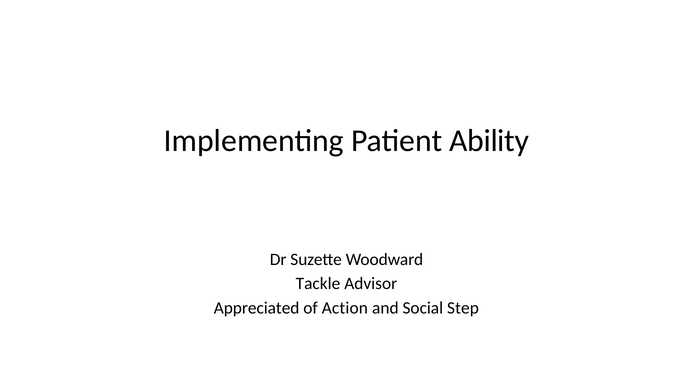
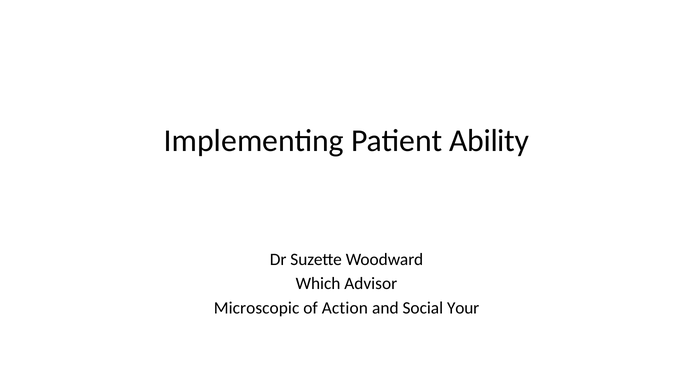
Tackle: Tackle -> Which (318, 284)
Appreciated: Appreciated -> Microscopic (257, 308)
Step: Step -> Your (463, 308)
